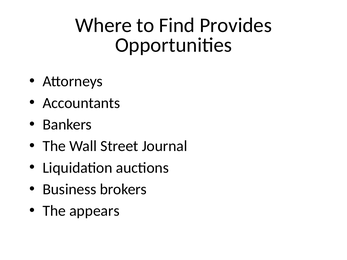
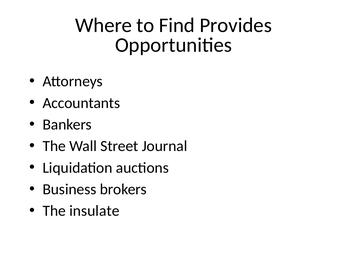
appears: appears -> insulate (94, 211)
